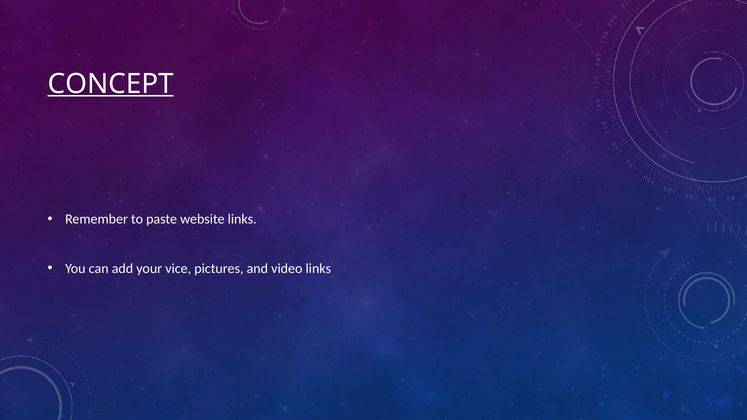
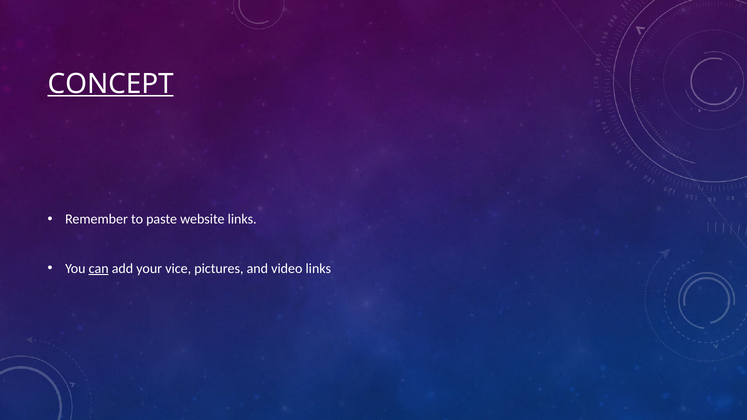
can underline: none -> present (99, 269)
